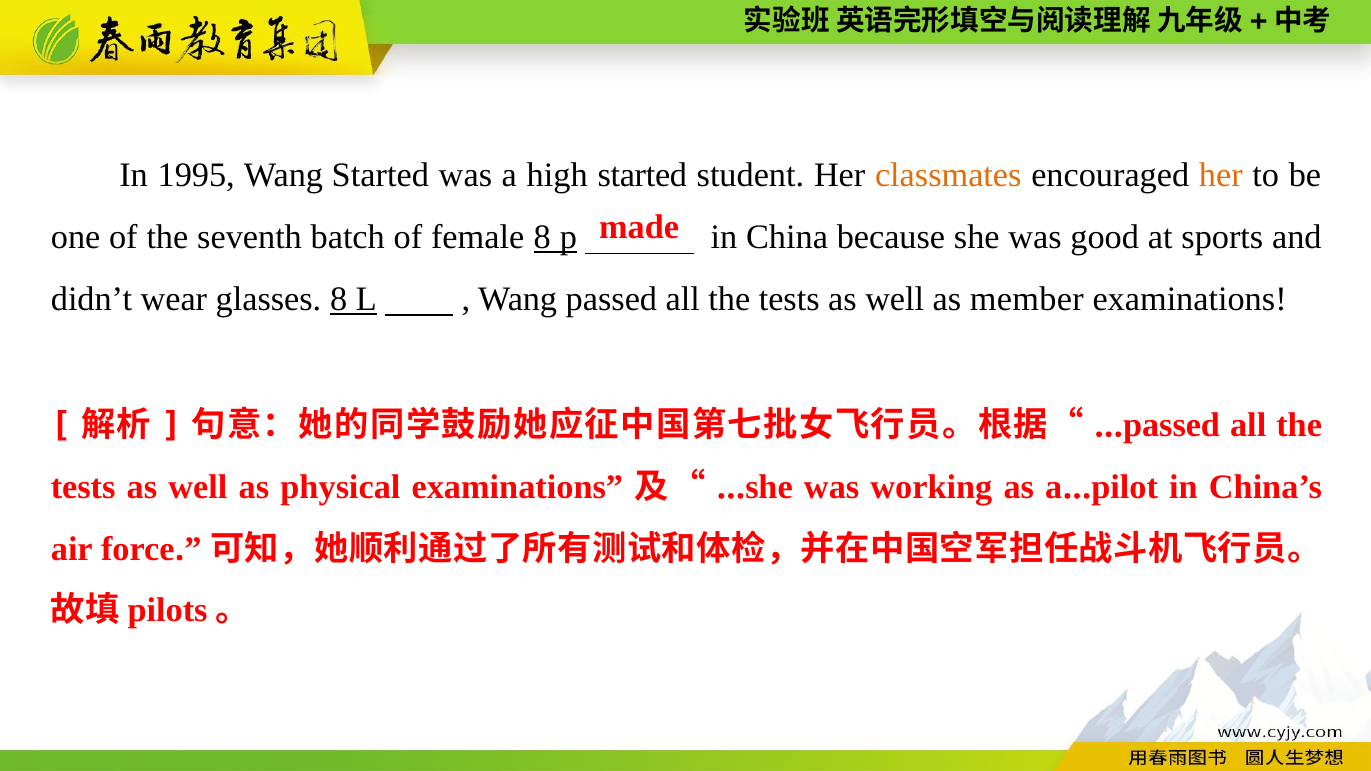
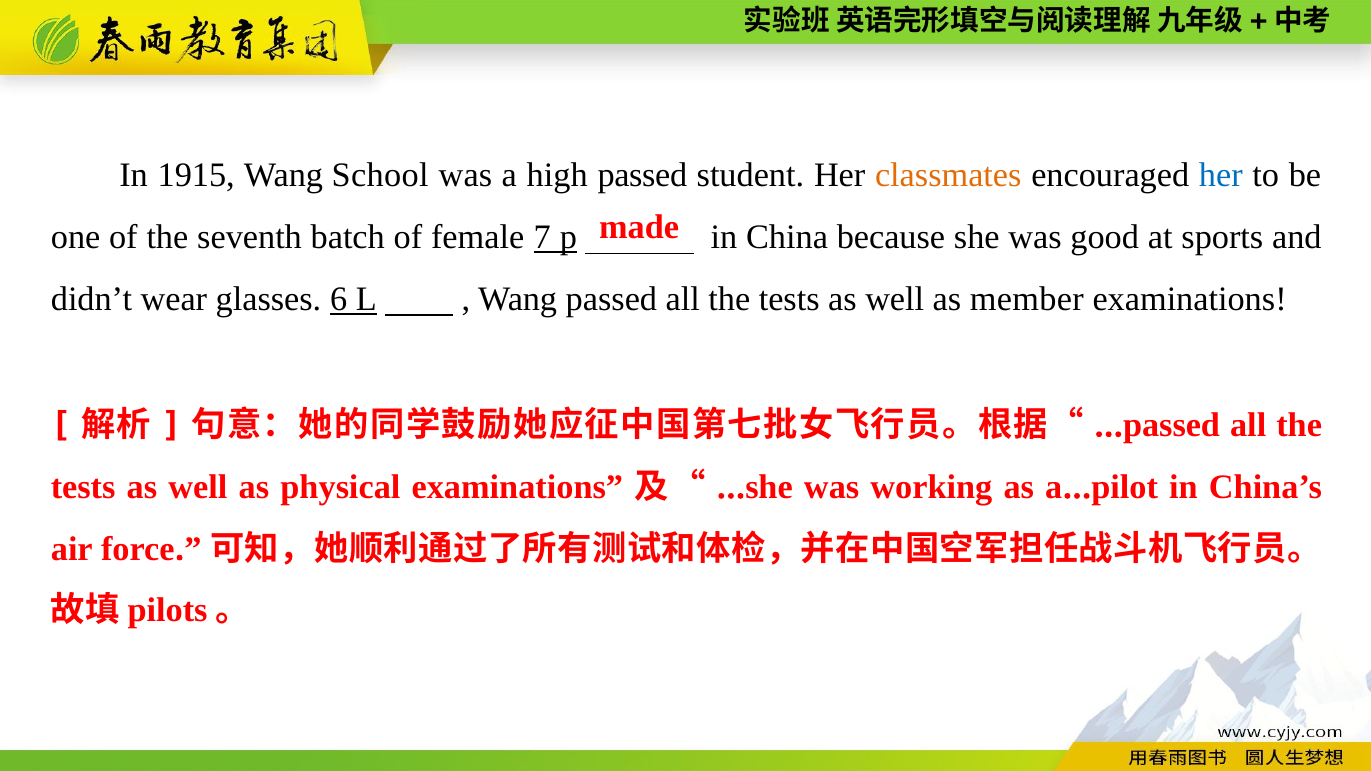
1995: 1995 -> 1915 (196, 176)
Wang Started: Started -> School (380, 176)
high started: started -> passed (642, 176)
her colour: orange -> blue (1221, 176)
female 8: 8 -> 7 (542, 237)
glasses 8: 8 -> 6 (339, 299)
